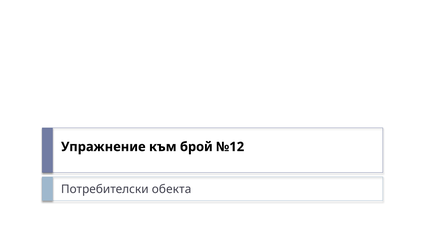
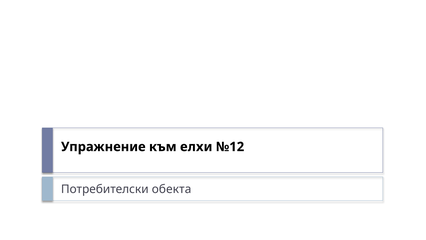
брой: брой -> елхи (196, 147)
